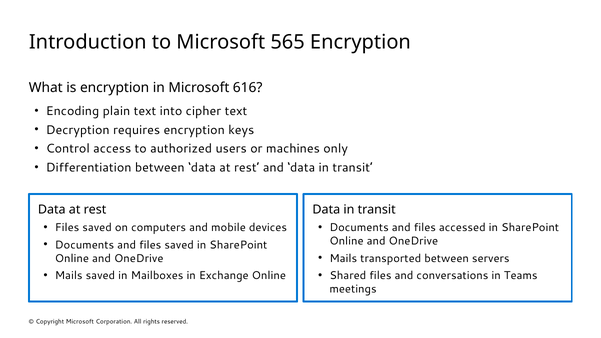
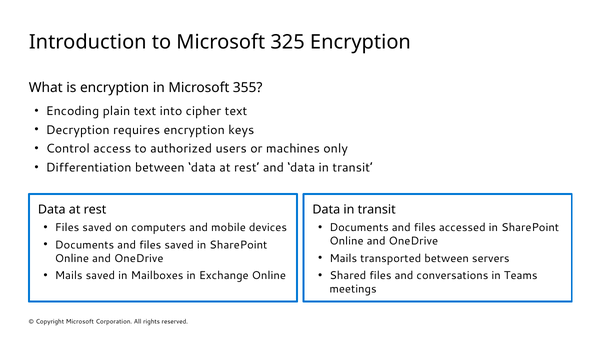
565: 565 -> 325 (288, 42)
616: 616 -> 355 (248, 88)
